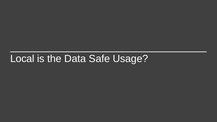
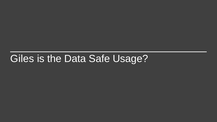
Local: Local -> Giles (22, 59)
